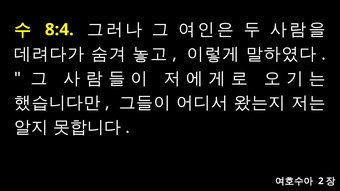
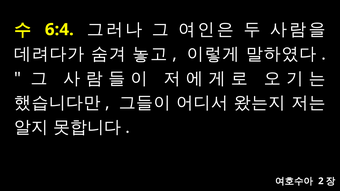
8:4: 8:4 -> 6:4 (59, 30)
